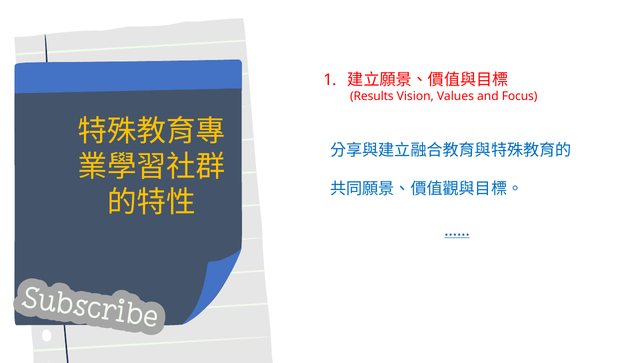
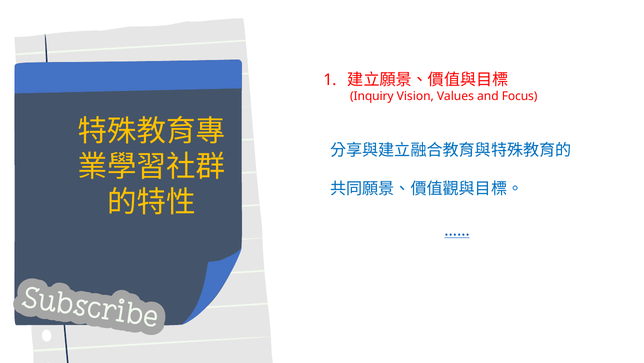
Results: Results -> Inquiry (372, 96)
